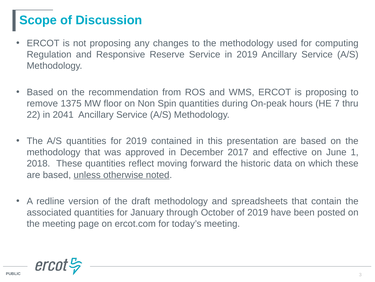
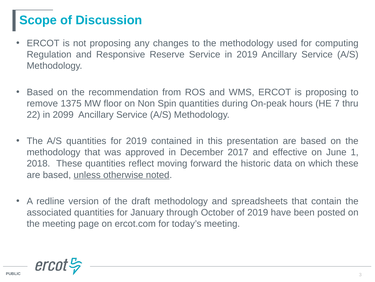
2041: 2041 -> 2099 (63, 114)
